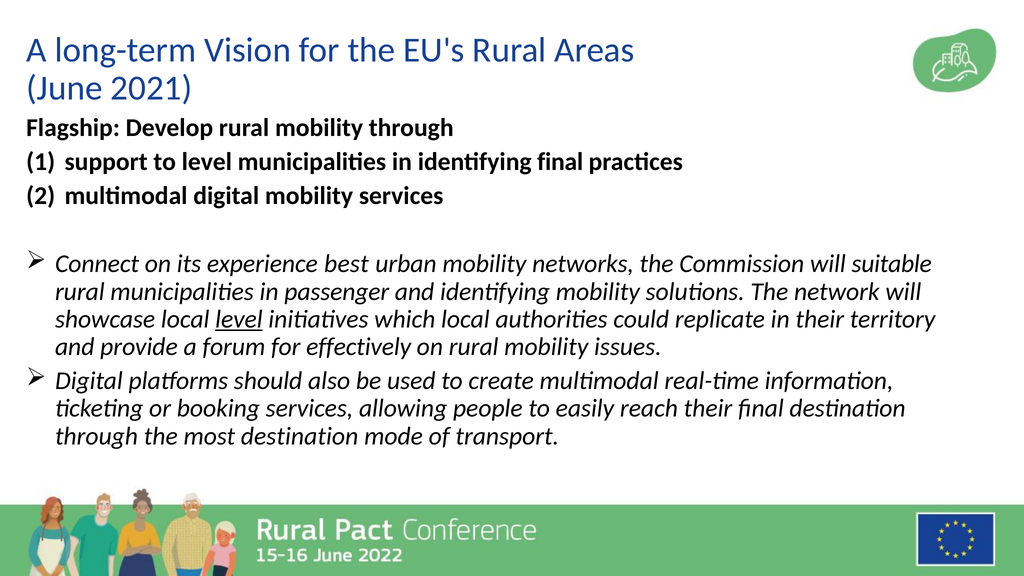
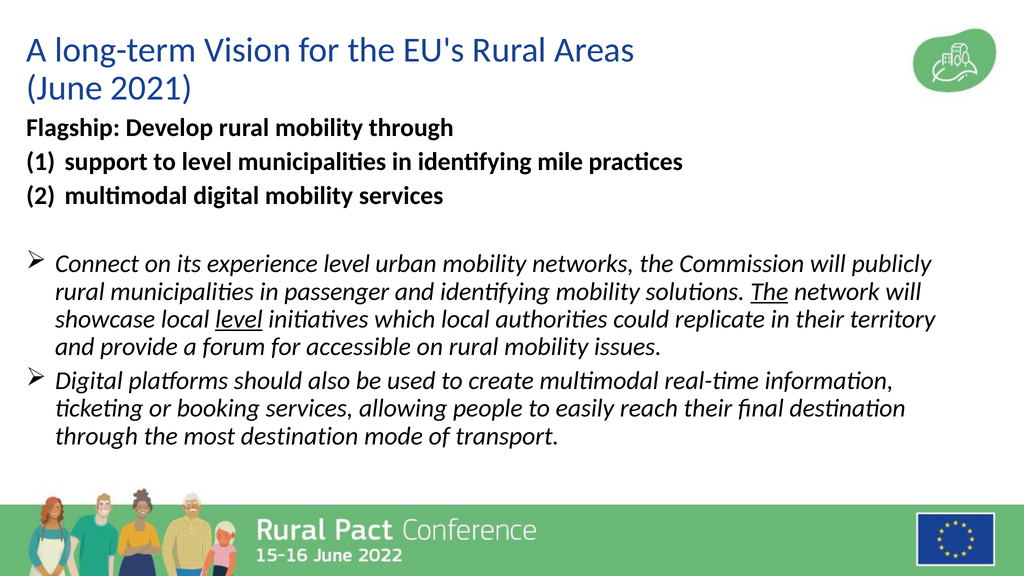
identifying final: final -> mile (560, 162)
experience best: best -> level (347, 264)
suitable: suitable -> publicly (892, 264)
The underline: none -> present (769, 292)
effectively: effectively -> accessible (359, 347)
